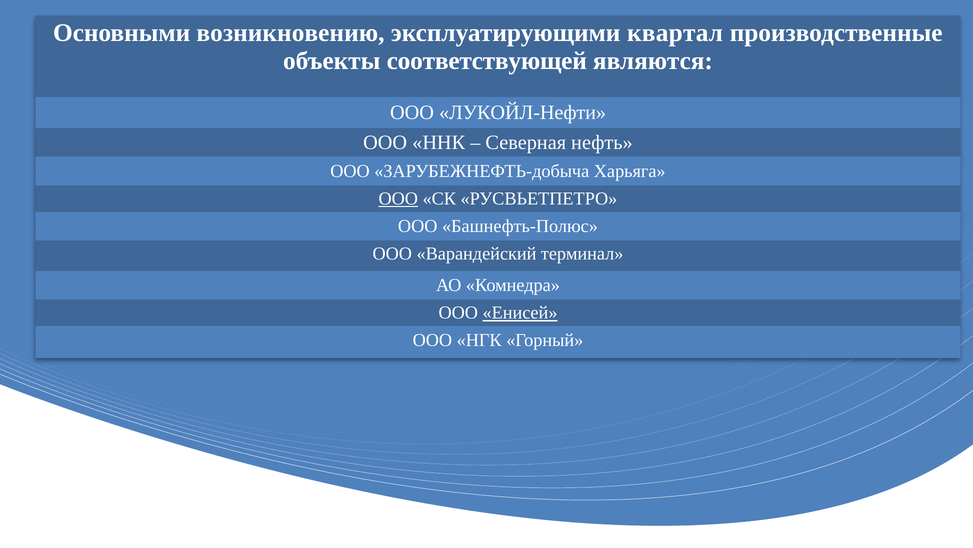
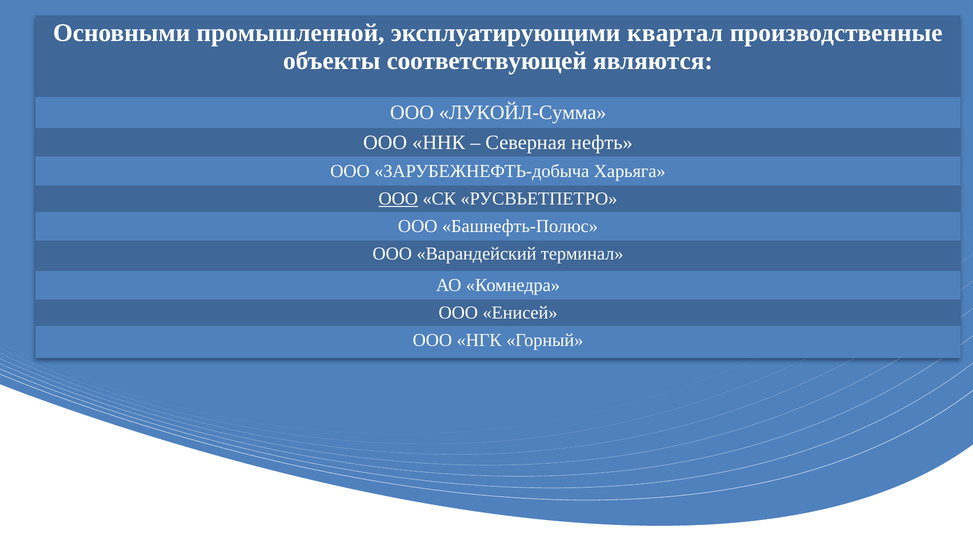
возникновению: возникновению -> промышленной (291, 33)
ЛУКОЙЛ-Нефти: ЛУКОЙЛ-Нефти -> ЛУКОЙЛ-Сумма (523, 112)
Енисей underline: present -> none (520, 312)
